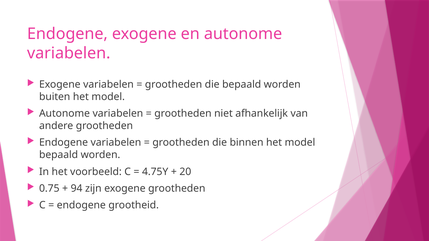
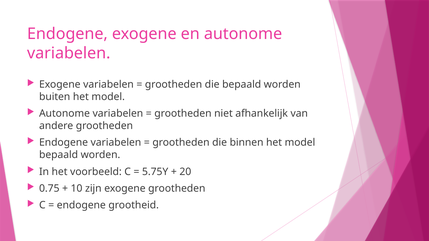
4.75Y: 4.75Y -> 5.75Y (155, 172)
94: 94 -> 10 (77, 189)
